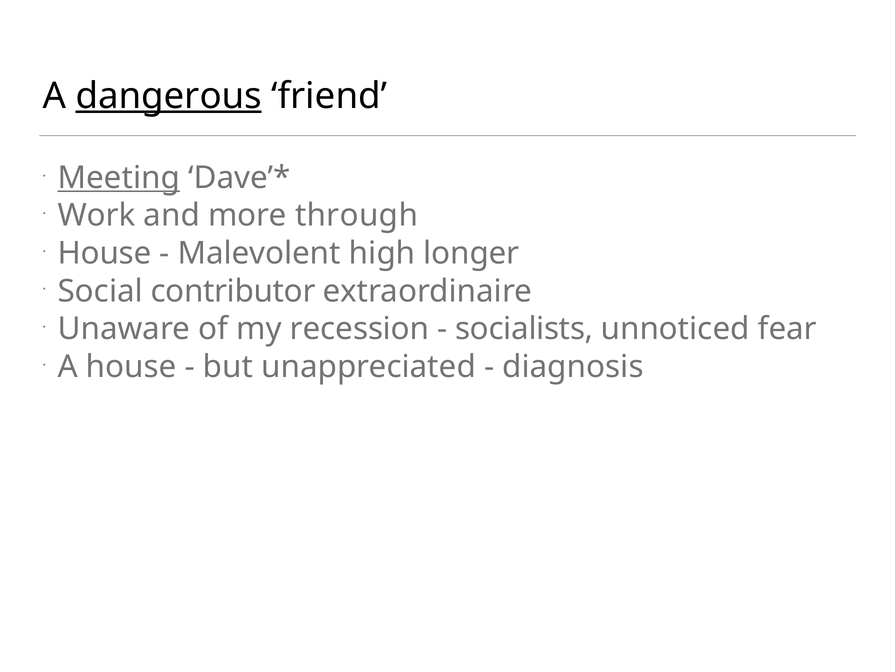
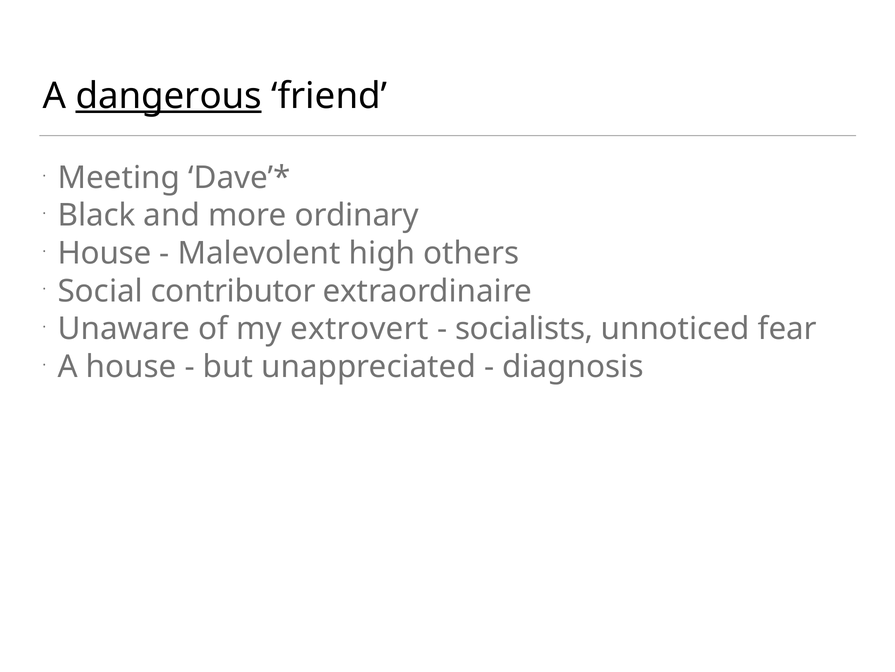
Meeting underline: present -> none (119, 178)
Work: Work -> Black (97, 215)
through: through -> ordinary (357, 215)
longer: longer -> others (471, 253)
recession: recession -> extrovert (359, 329)
